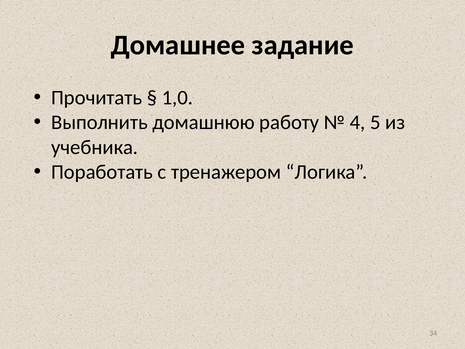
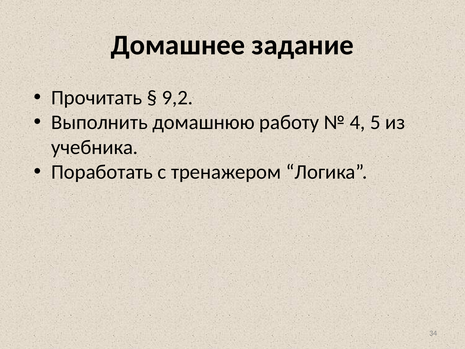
1,0: 1,0 -> 9,2 (177, 98)
